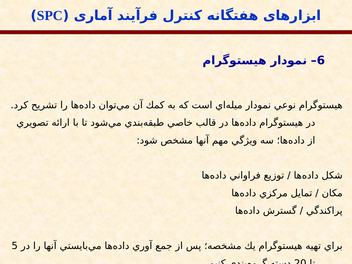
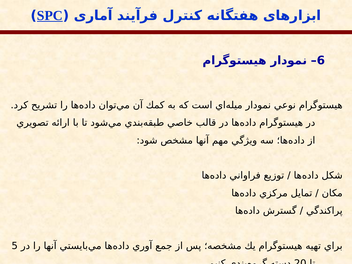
SPC underline: none -> present (50, 16)
